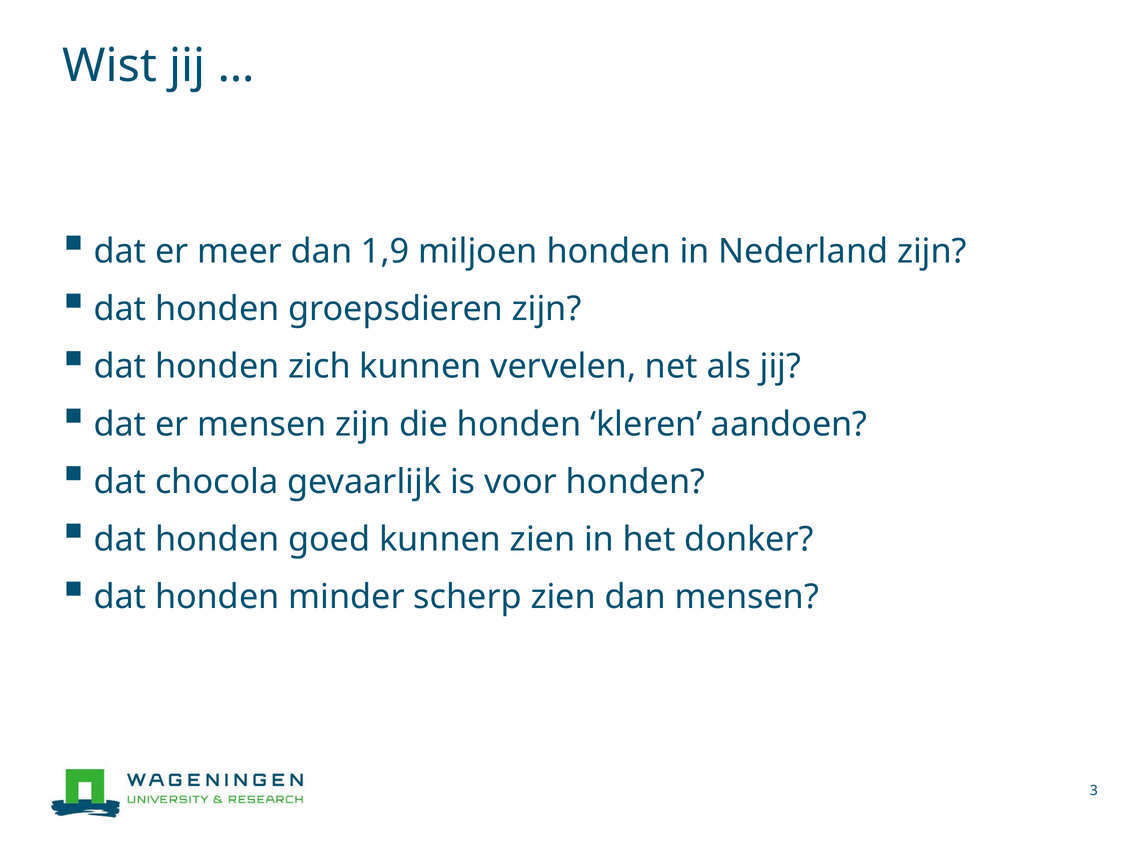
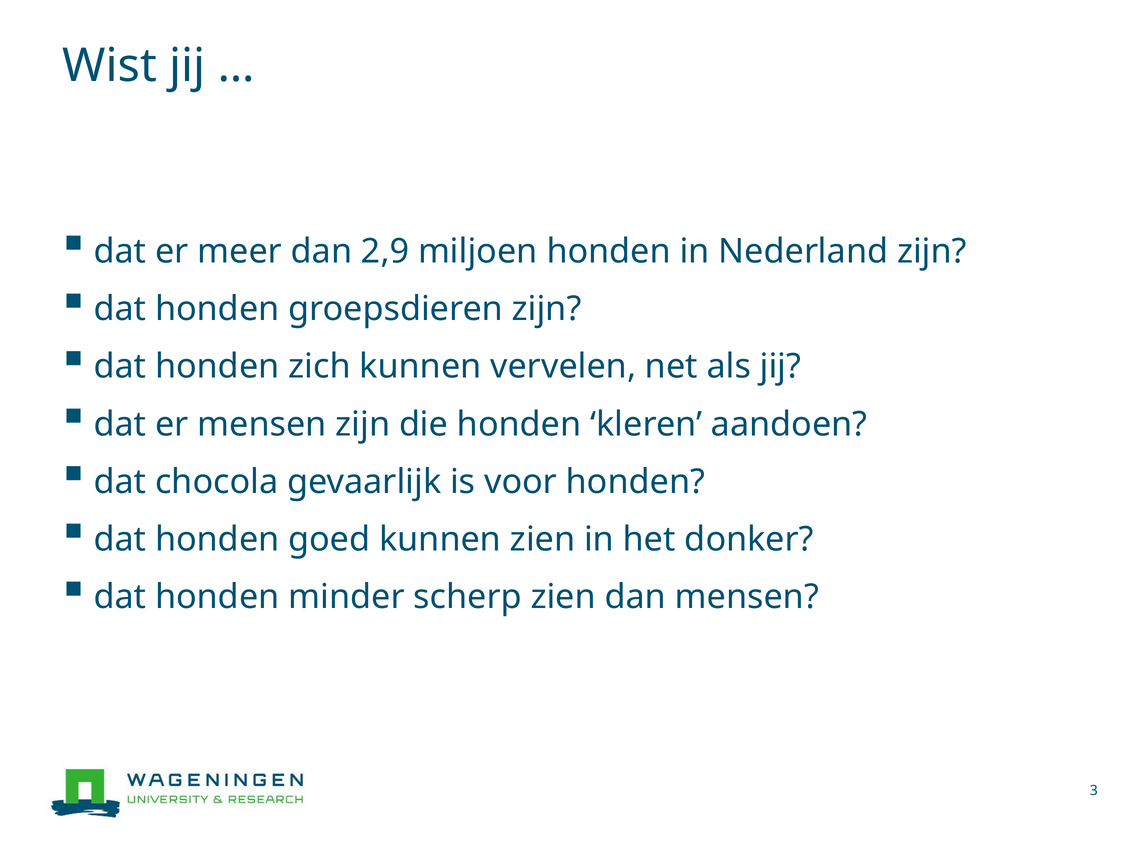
1,9: 1,9 -> 2,9 (385, 251)
